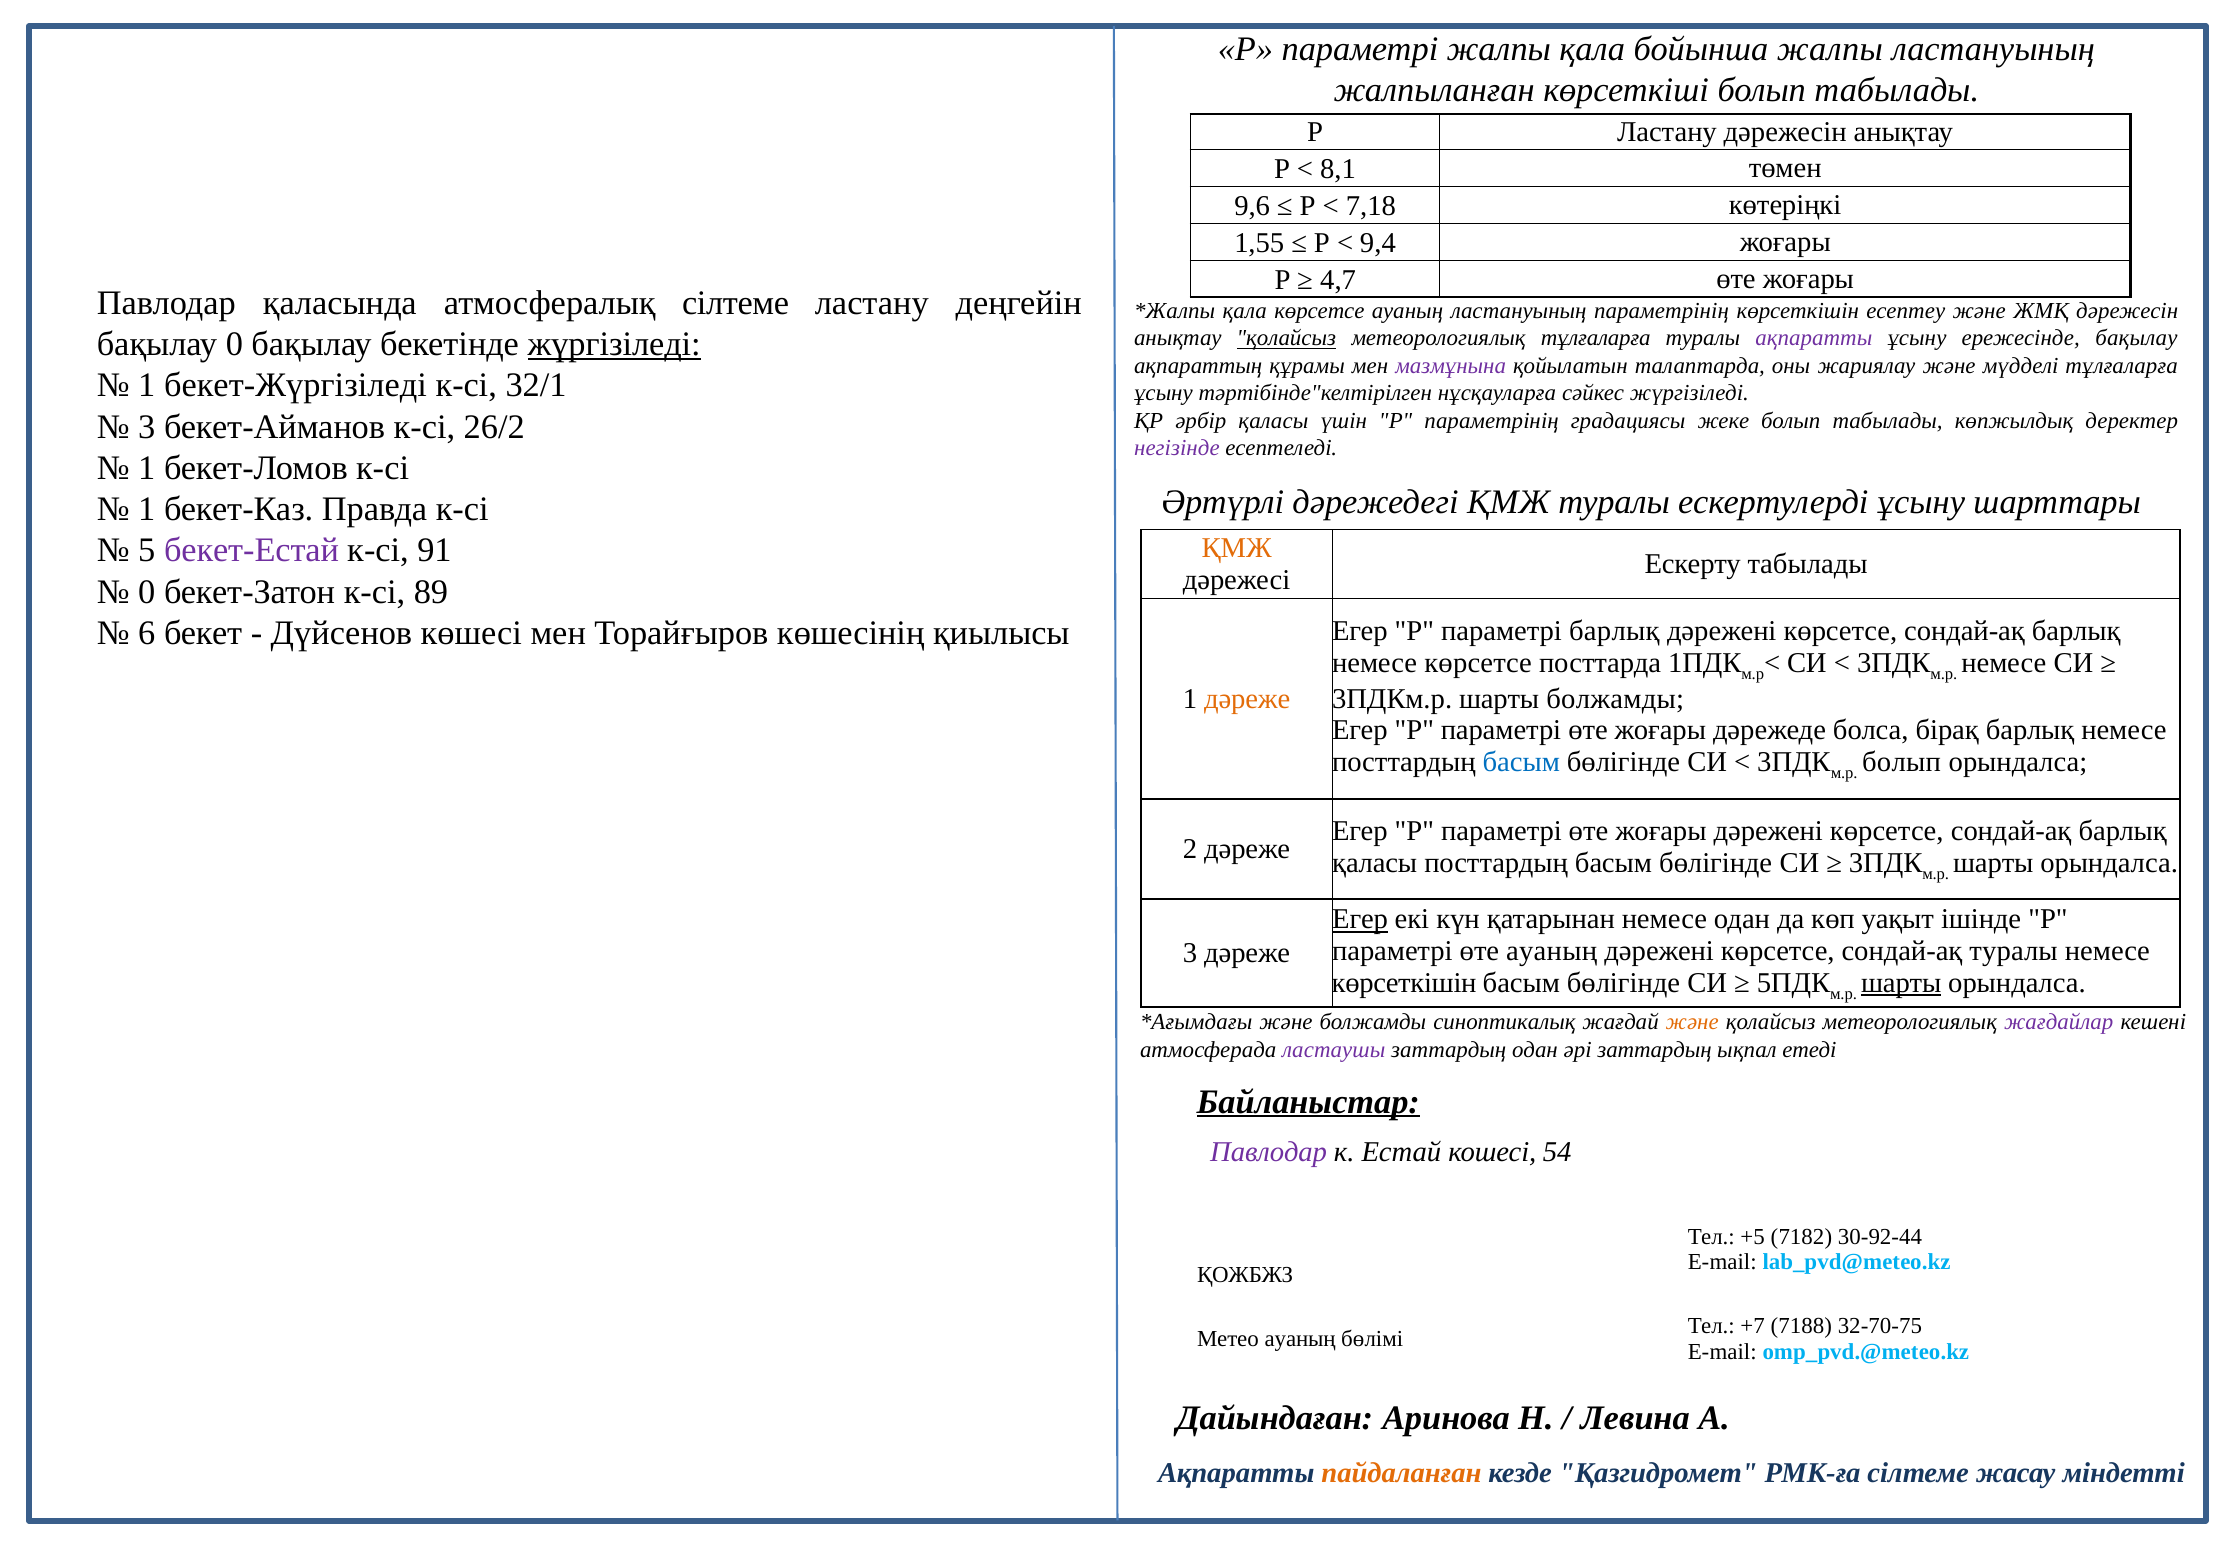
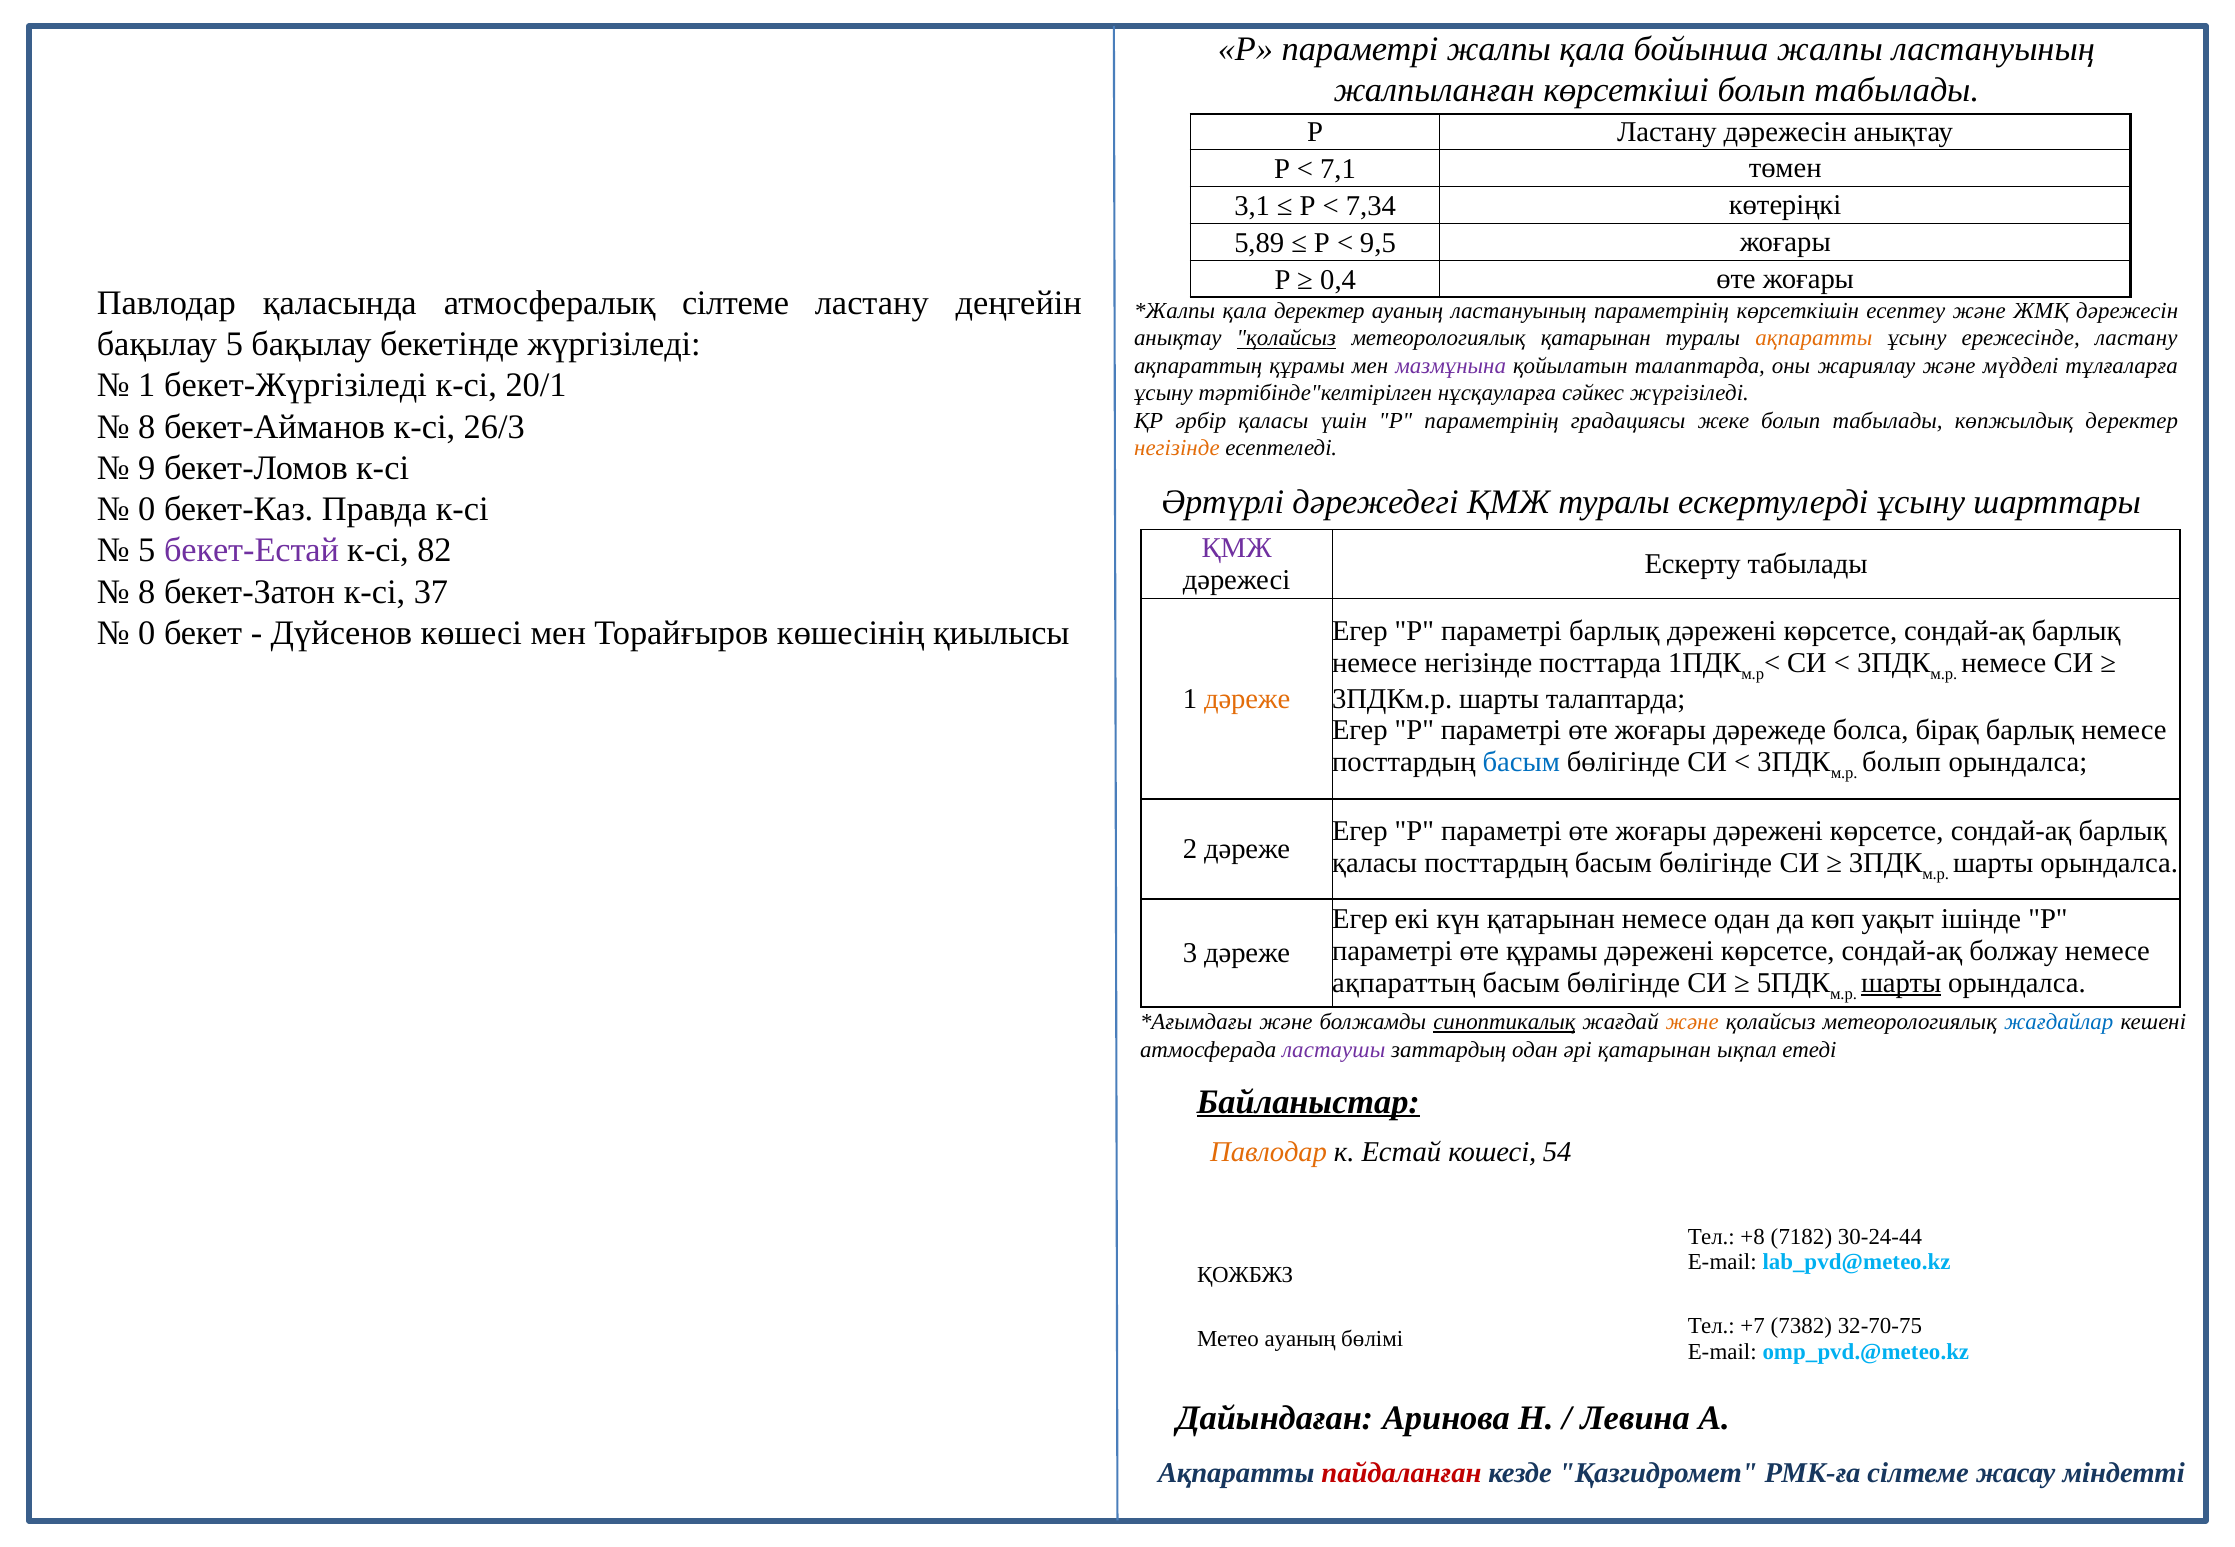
8,1: 8,1 -> 7,1 (1338, 169)
9,6: 9,6 -> 3,1 (1252, 206)
7,18: 7,18 -> 7,34 (1371, 206)
1,55: 1,55 -> 5,89 (1259, 243)
9,4: 9,4 -> 9,5 (1378, 243)
4,7: 4,7 -> 0,4 (1338, 280)
қала көрсетсе: көрсетсе -> деректер (1319, 311)
метеорологиялық тұлғаларға: тұлғаларға -> қатарынан (1596, 338)
ақпаратты colour: purple -> orange (1814, 338)
ережесінде бақылау: бақылау -> ластану (2136, 338)
бақылау 0: 0 -> 5 (234, 344)
жүргізіледі underline: present -> none (614, 344)
32/1: 32/1 -> 20/1 (536, 386)
3: 3 -> 8 (147, 427)
26/2: 26/2 -> 26/3 (494, 427)
негізінде colour: purple -> orange (1177, 448)
1: 1 -> 9 (147, 468)
1: 1 -> 0 (147, 509)
91: 91 -> 82 (434, 551)
ҚМЖ colour: orange -> purple (1237, 549)
0: 0 -> 8 (147, 592)
89: 89 -> 37 (431, 592)
6: 6 -> 0 (147, 633)
немесе көрсетсе: көрсетсе -> негізінде (1478, 663)
шарты болжамды: болжамды -> талаптарда (1616, 699)
Егер underline: present -> none (1360, 920)
өте ауаның: ауаның -> құрамы (1552, 951)
сондай-ақ туралы: туралы -> болжау (2014, 951)
көрсеткішін: көрсеткішін -> ақпараттың (1404, 983)
синоптикалық underline: none -> present (1504, 1022)
жағдайлар colour: purple -> blue (2059, 1022)
әрі заттардың: заттардың -> қатарынан (1654, 1050)
Павлодар colour: purple -> orange (1269, 1153)
+5: +5 -> +8 (1753, 1237)
30-92-44: 30-92-44 -> 30-24-44 (1880, 1237)
7188: 7188 -> 7382 (1801, 1326)
пайдаланған colour: orange -> red (1401, 1473)
